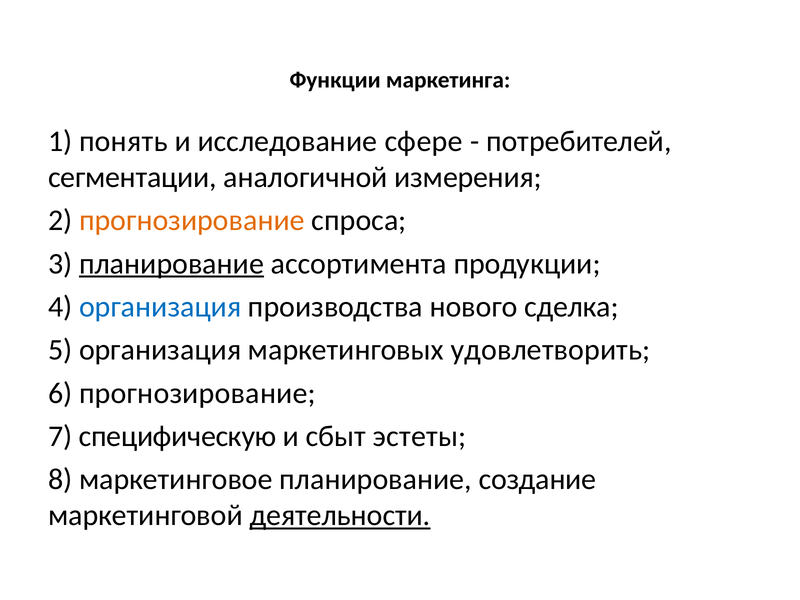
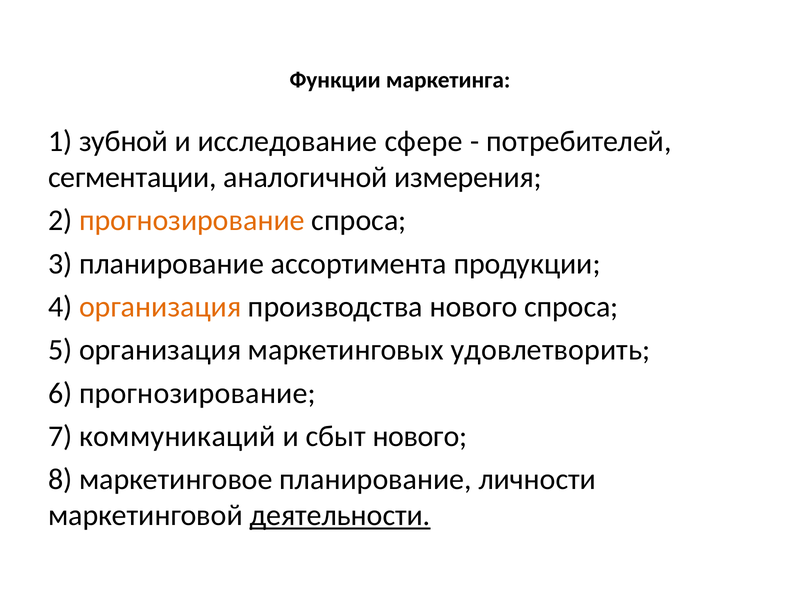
понять: понять -> зубной (124, 141)
планирование underline: present -> none (172, 264)
организация colour: blue -> orange (160, 307)
нового сделка: сделка -> спроса (571, 307)
специфическую: специфическую -> коммуникаций (177, 436)
сбыт эстеты: эстеты -> нового (420, 436)
создание: создание -> личности (537, 479)
